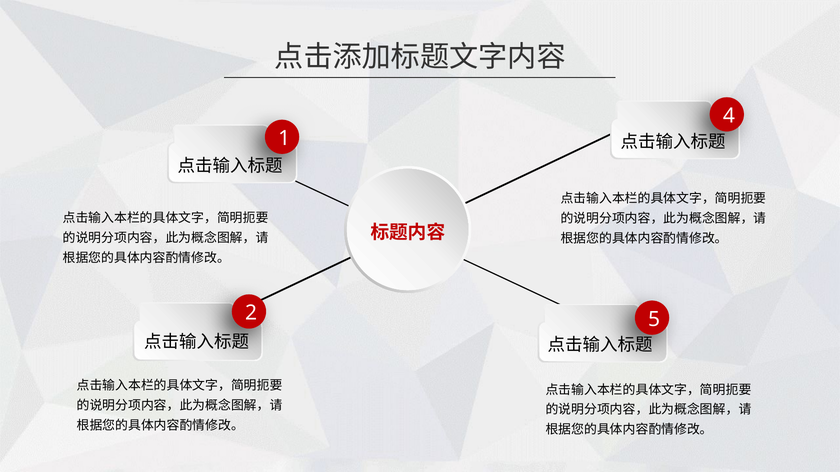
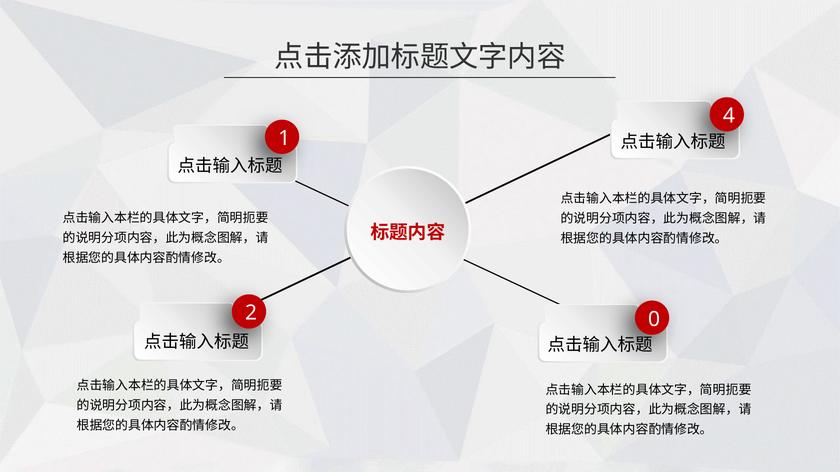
5: 5 -> 0 (654, 319)
